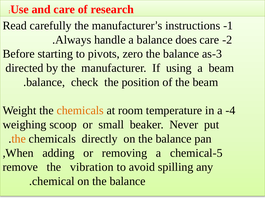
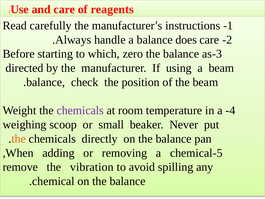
research: research -> reagents (112, 9)
pivots: pivots -> which (104, 54)
chemicals colour: orange -> purple (80, 110)
